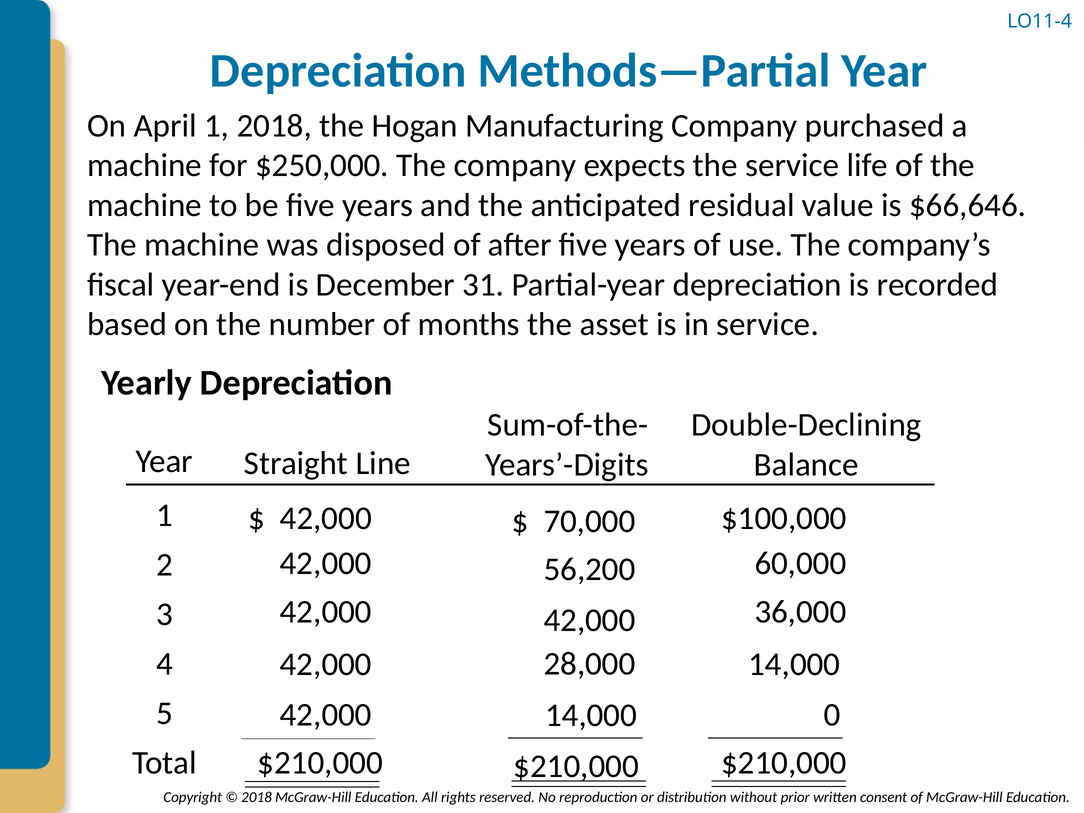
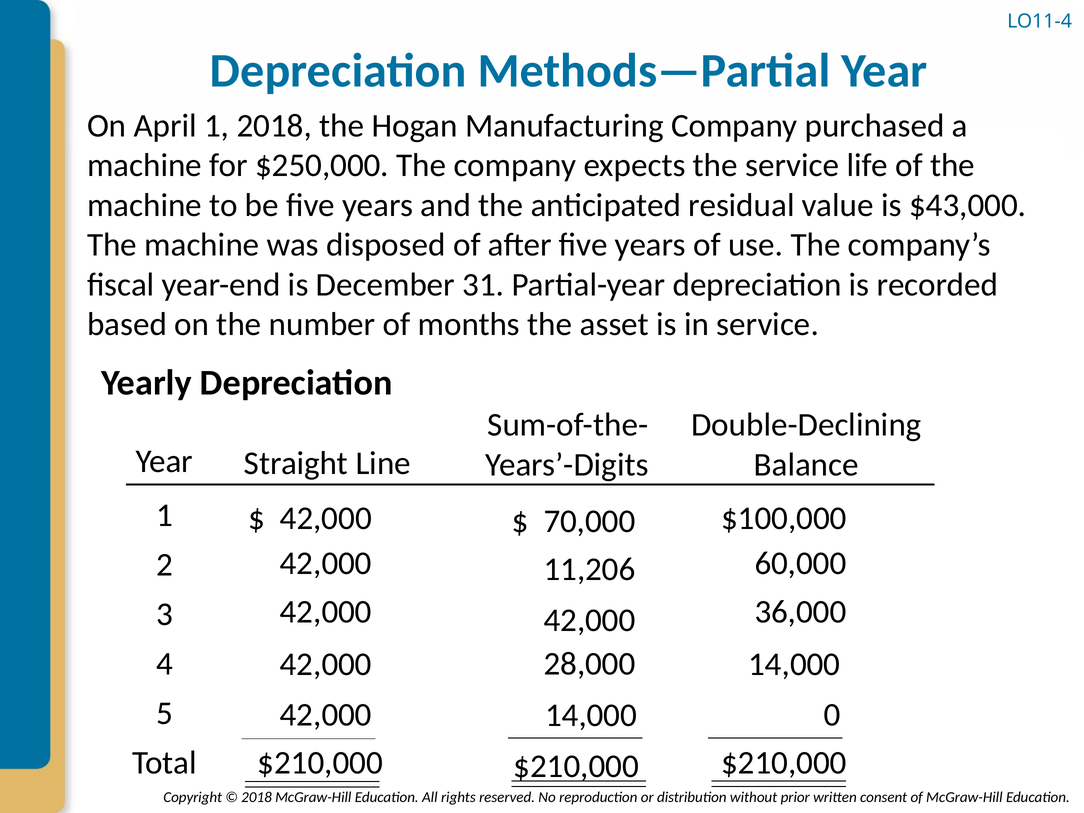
$66,646: $66,646 -> $43,000 (968, 205)
56,200: 56,200 -> 11,206 (590, 569)
